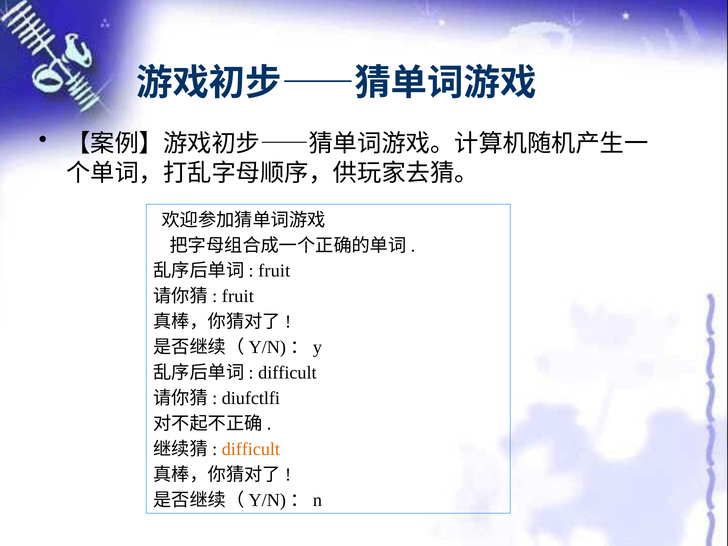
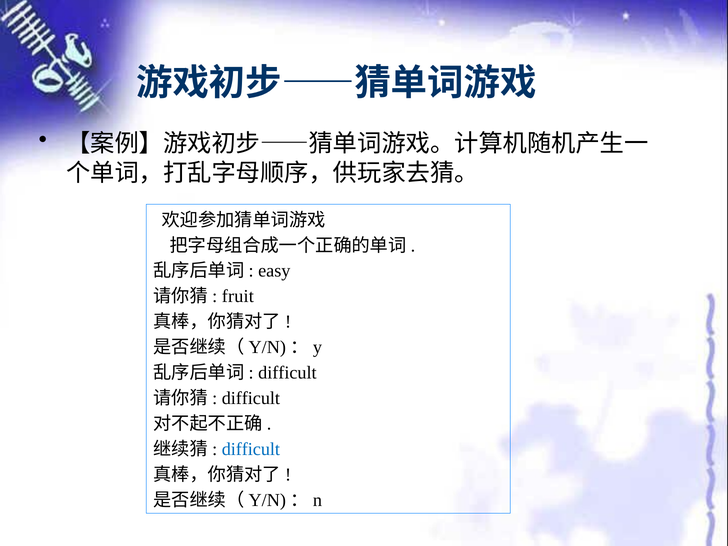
fruit: fruit -> easy (274, 271)
diufctlfi: diufctlfi -> difficult (251, 398)
difficult colour: orange -> blue (251, 449)
